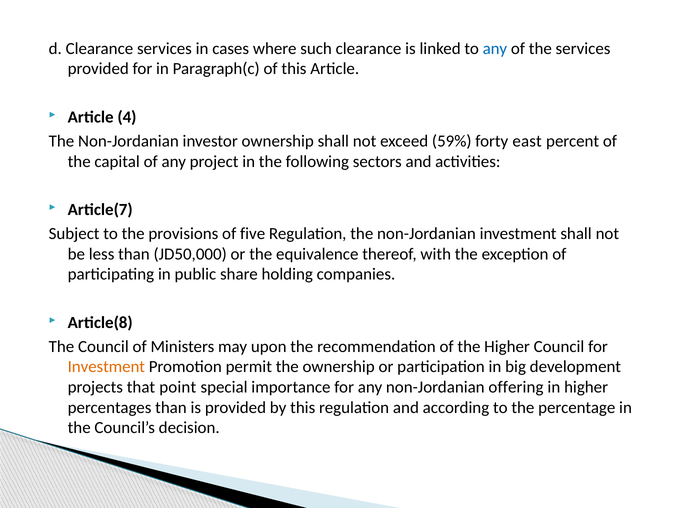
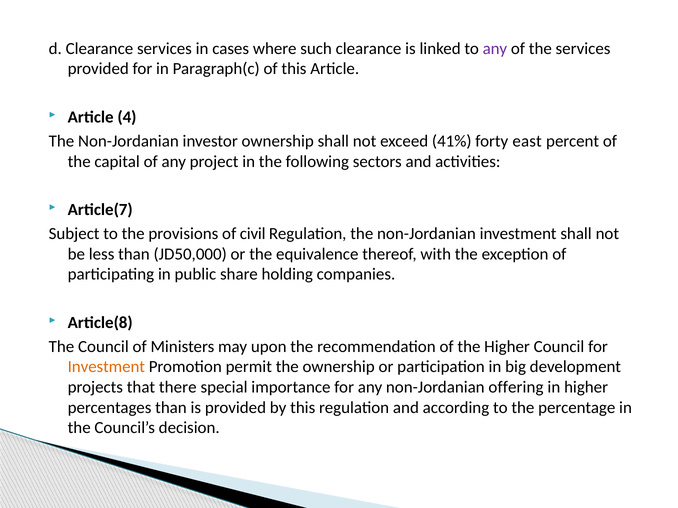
any colour: blue -> purple (495, 49)
59%: 59% -> 41% (452, 141)
five: five -> civil (253, 234)
point: point -> there (178, 388)
